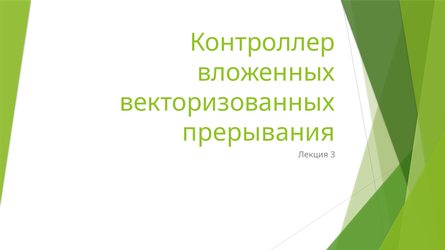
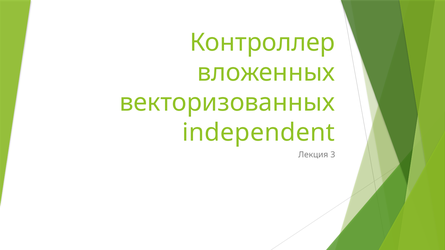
прерывания: прерывания -> independent (259, 133)
